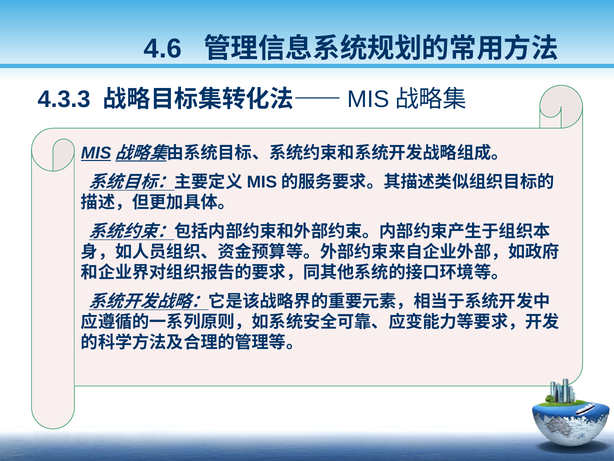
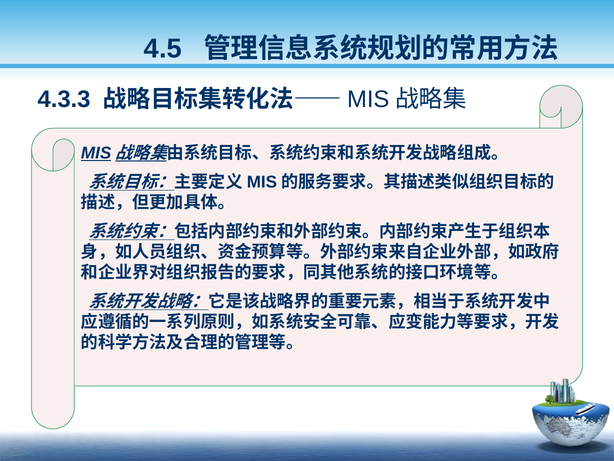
4.6: 4.6 -> 4.5 (163, 48)
